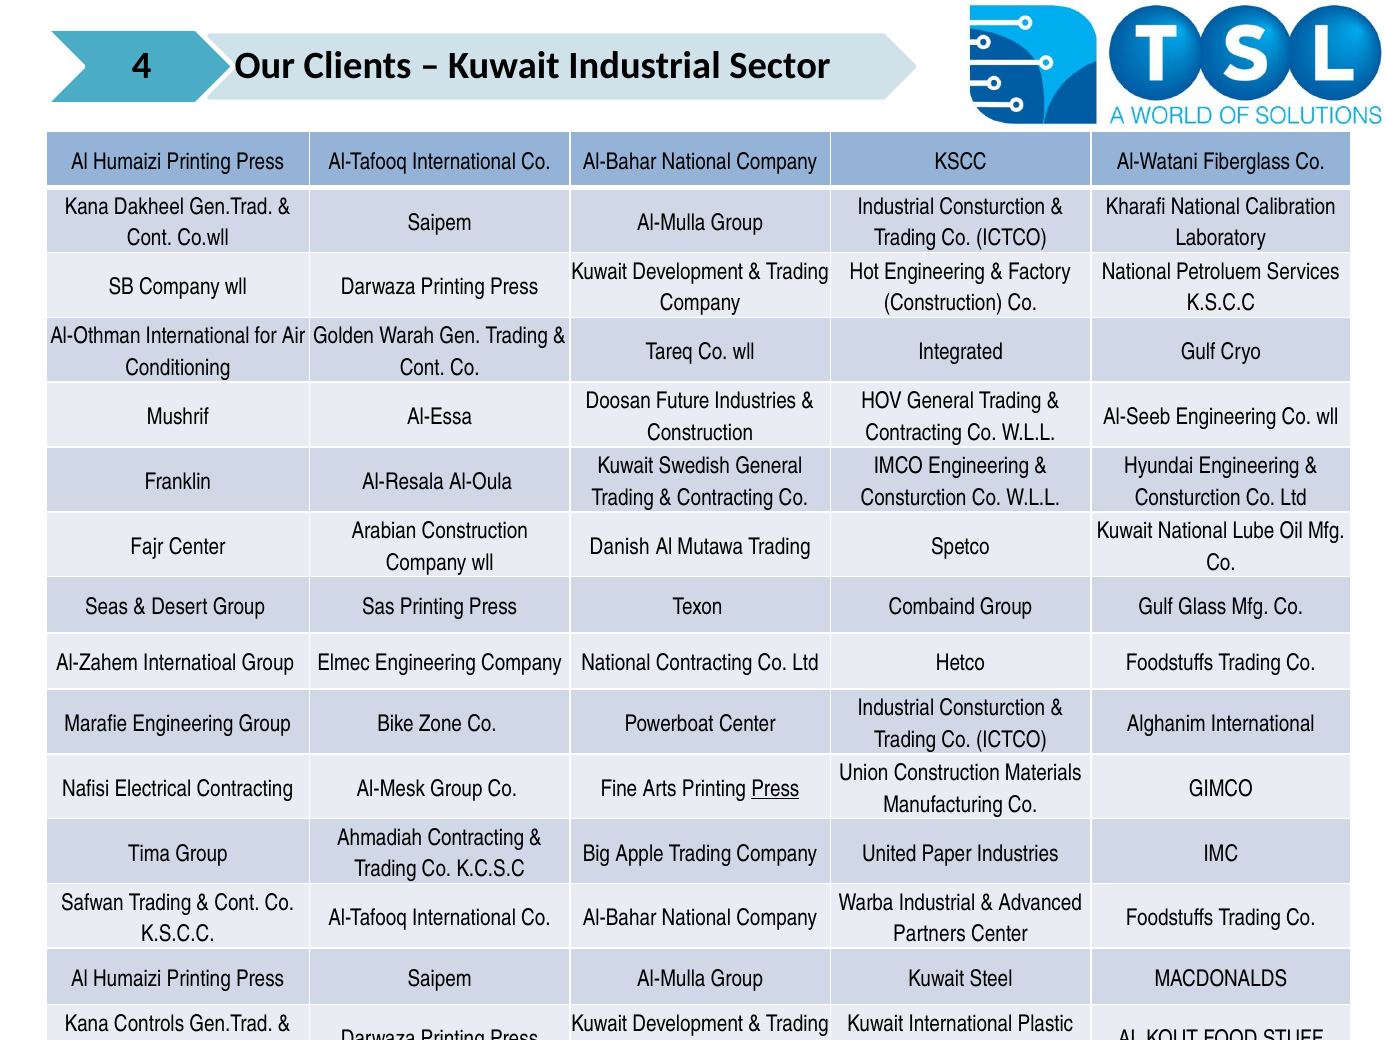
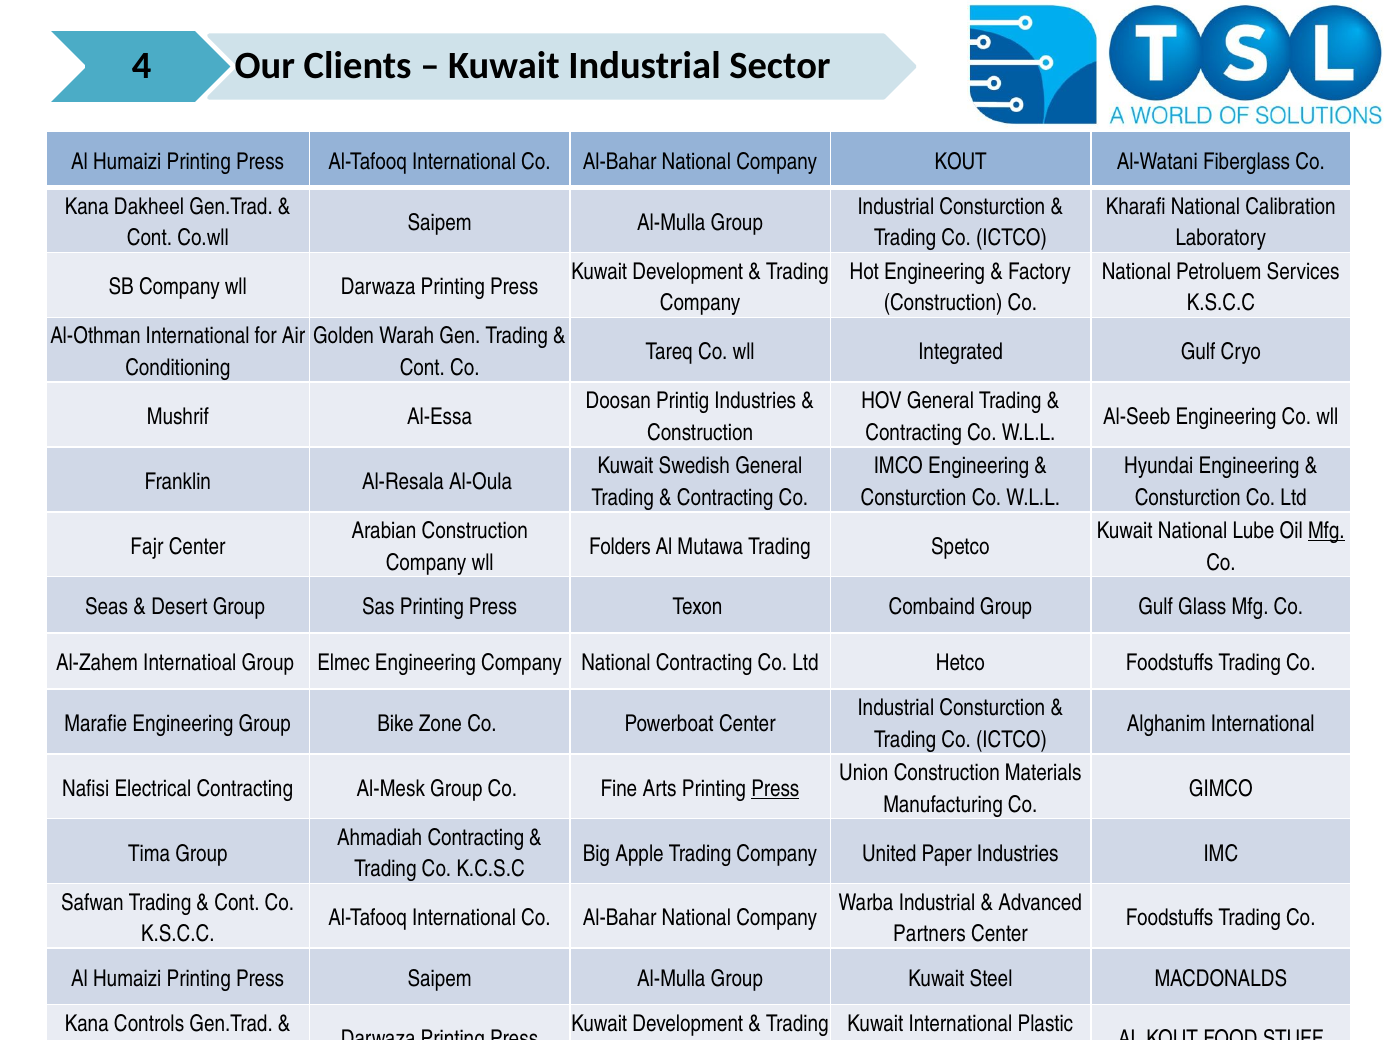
Company KSCC: KSCC -> KOUT (961, 162)
Future: Future -> Printig (683, 401)
Mfg underline: none -> present (1326, 530)
Danish: Danish -> Folders (620, 546)
